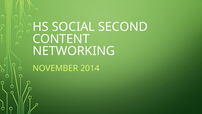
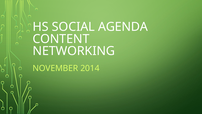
SECOND: SECOND -> AGENDA (123, 27)
